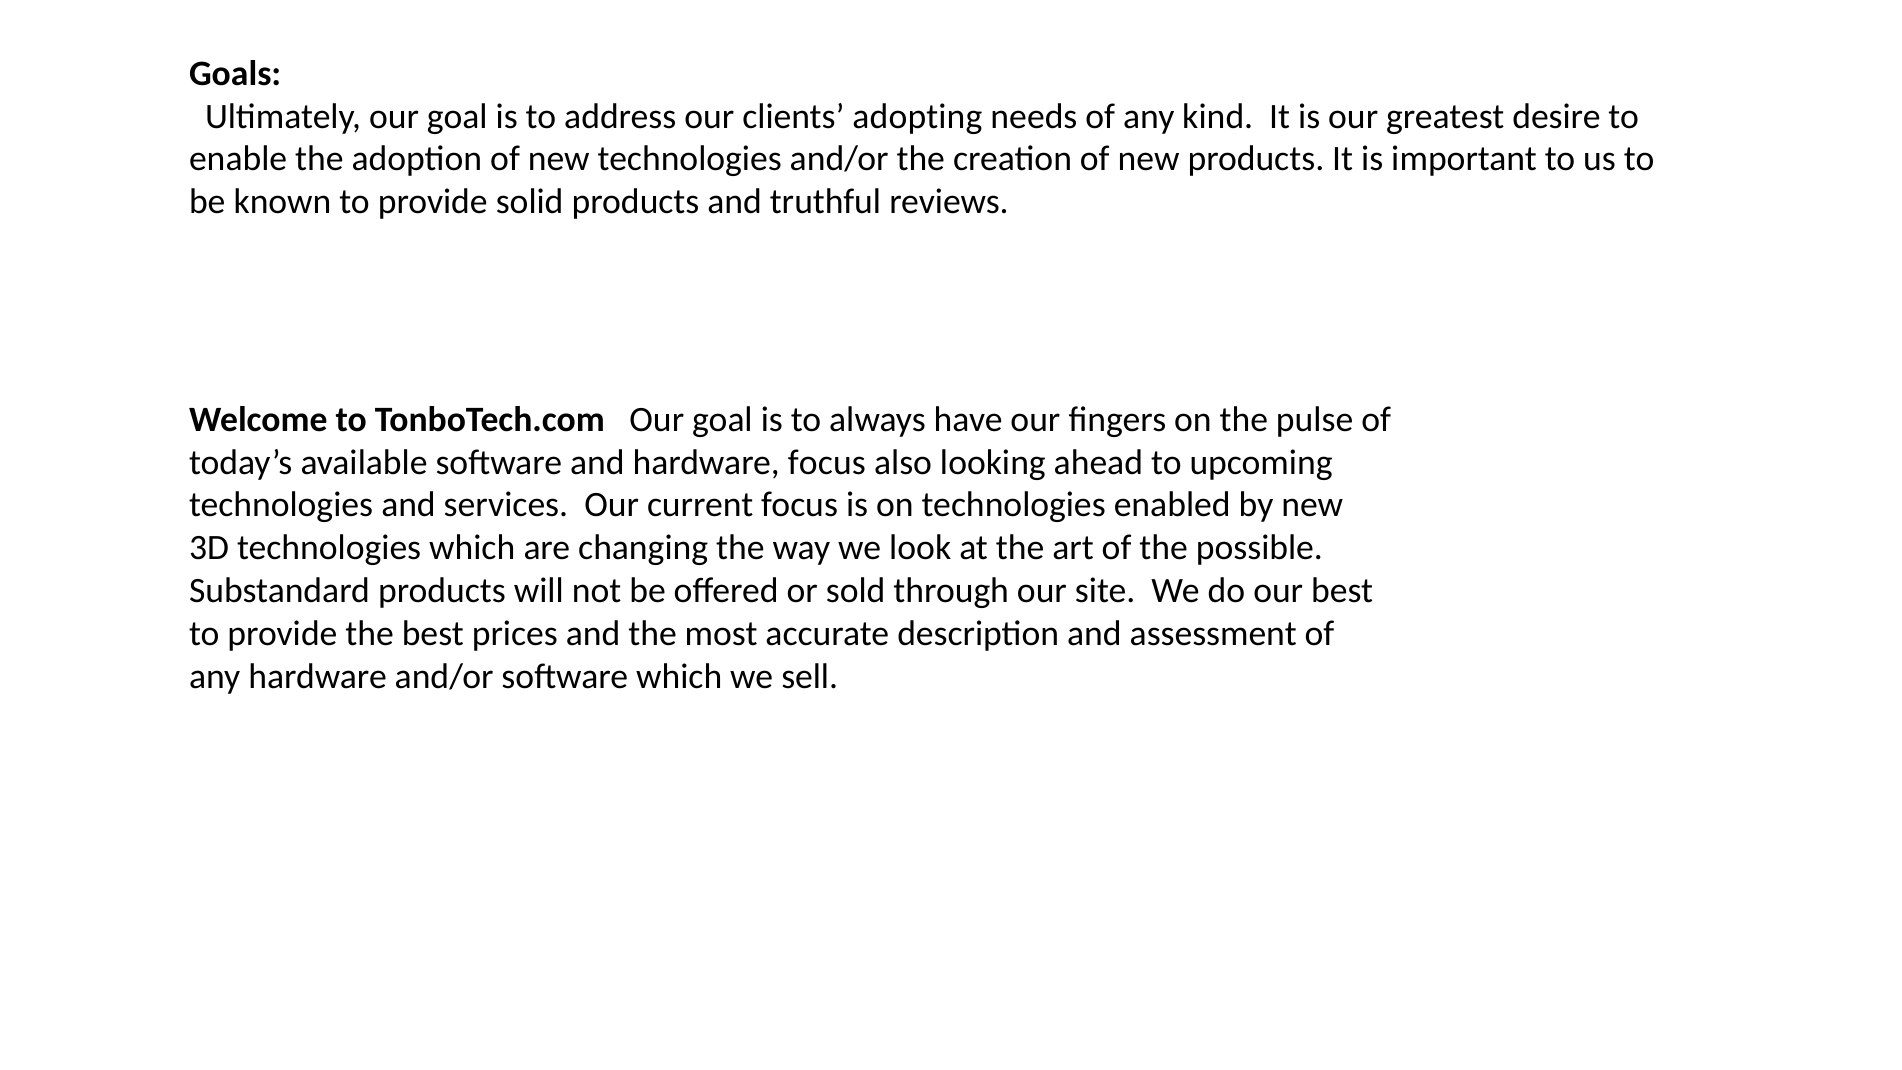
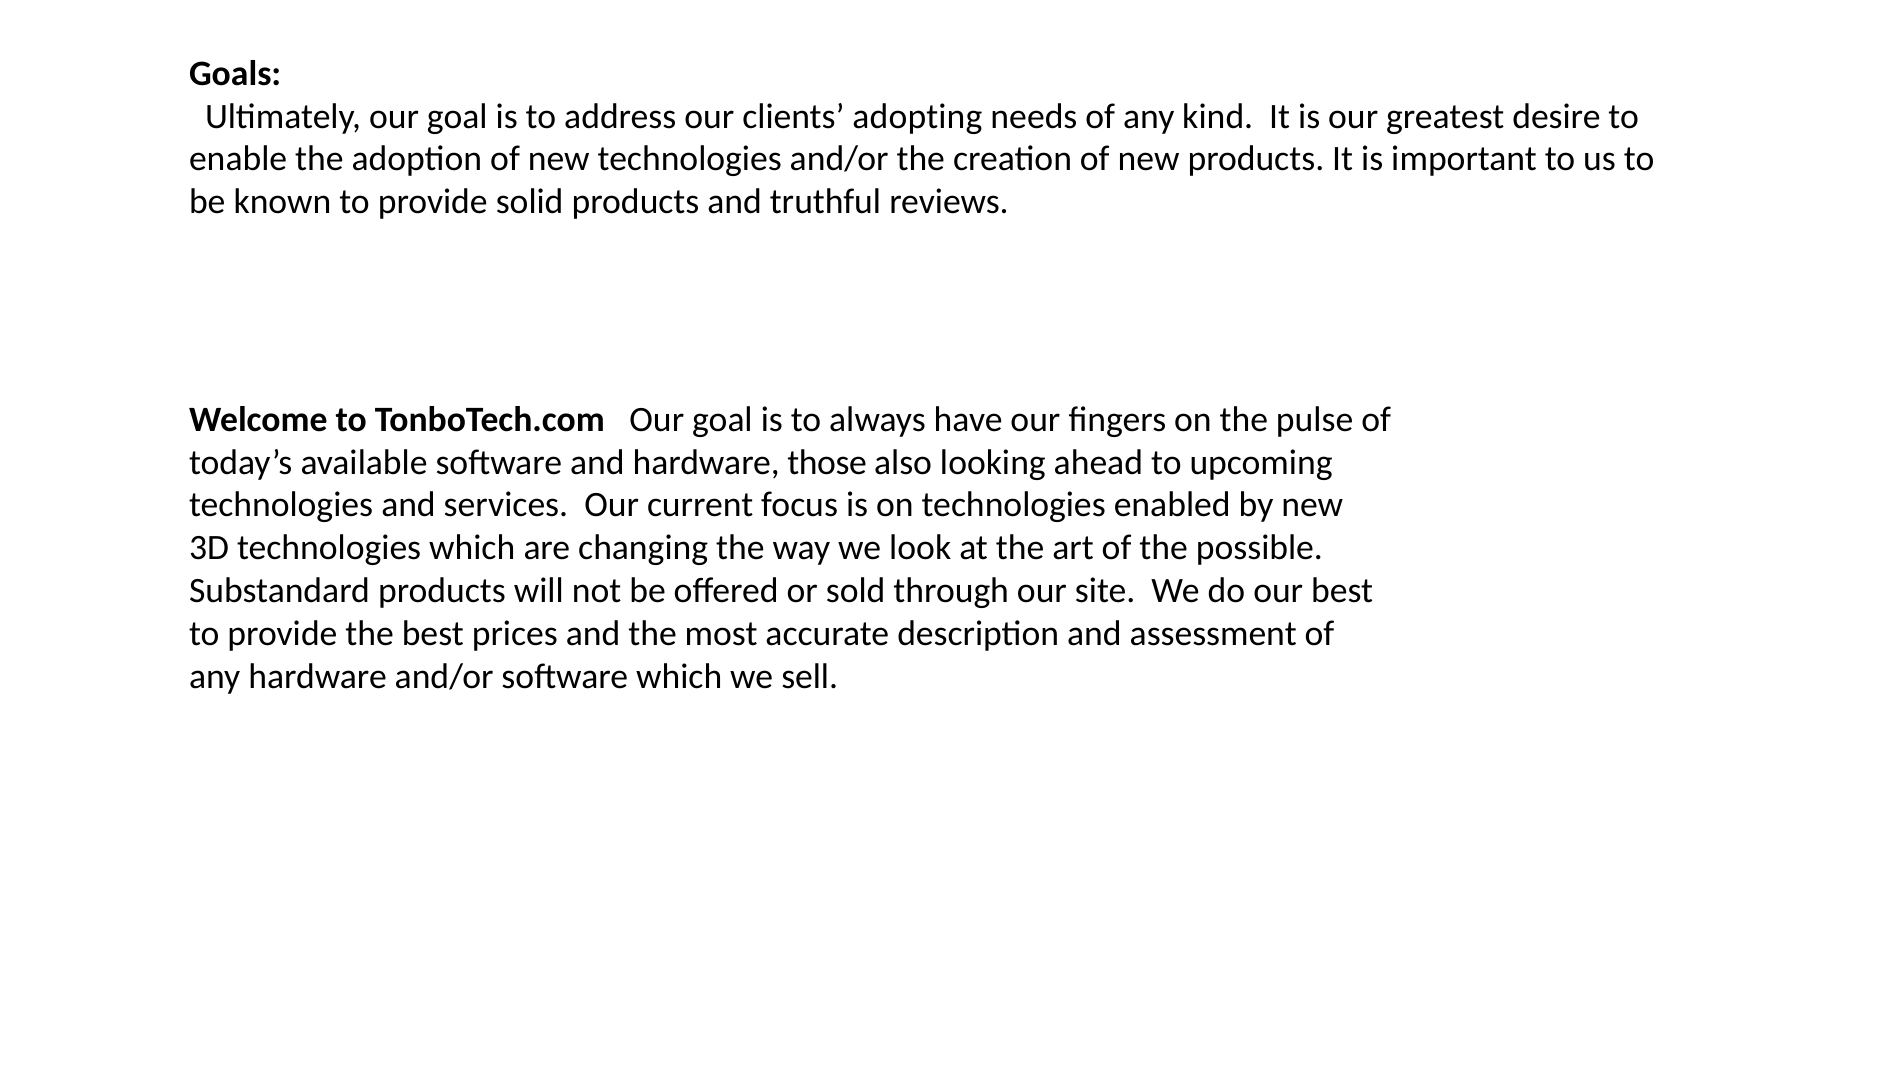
hardware focus: focus -> those (827, 462)
